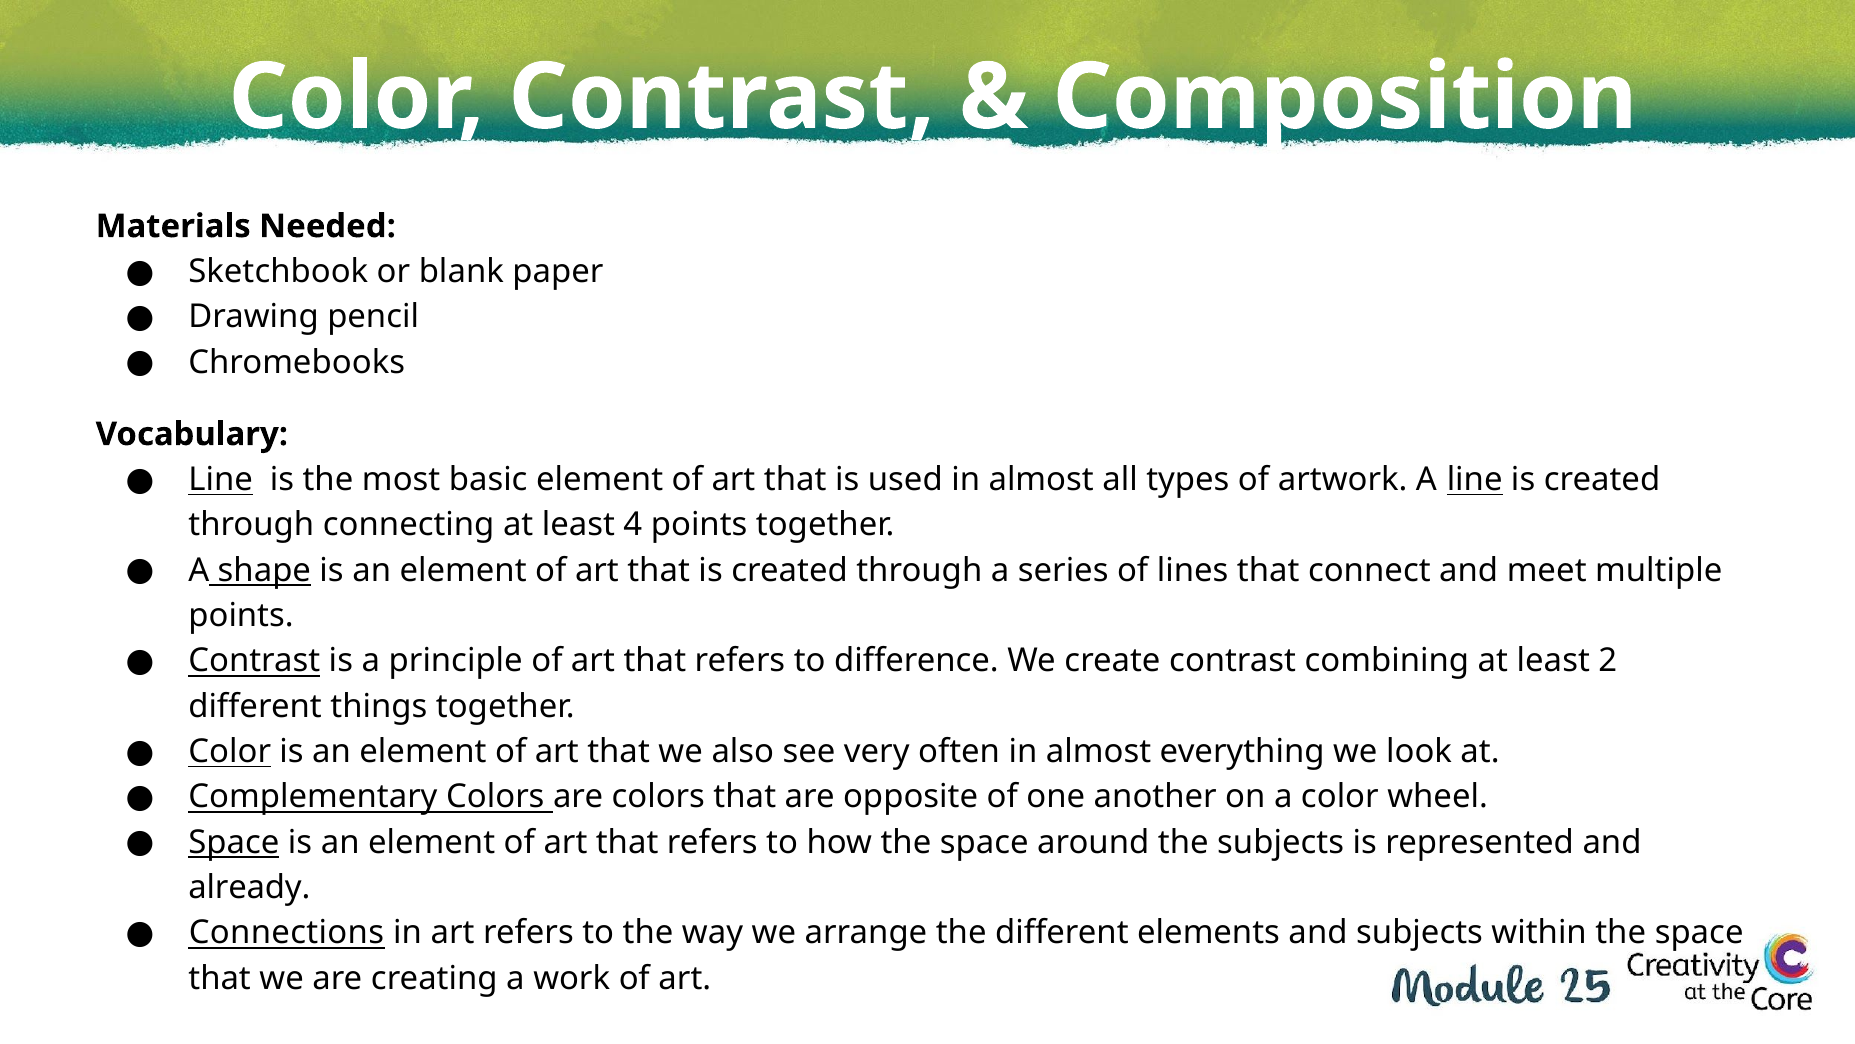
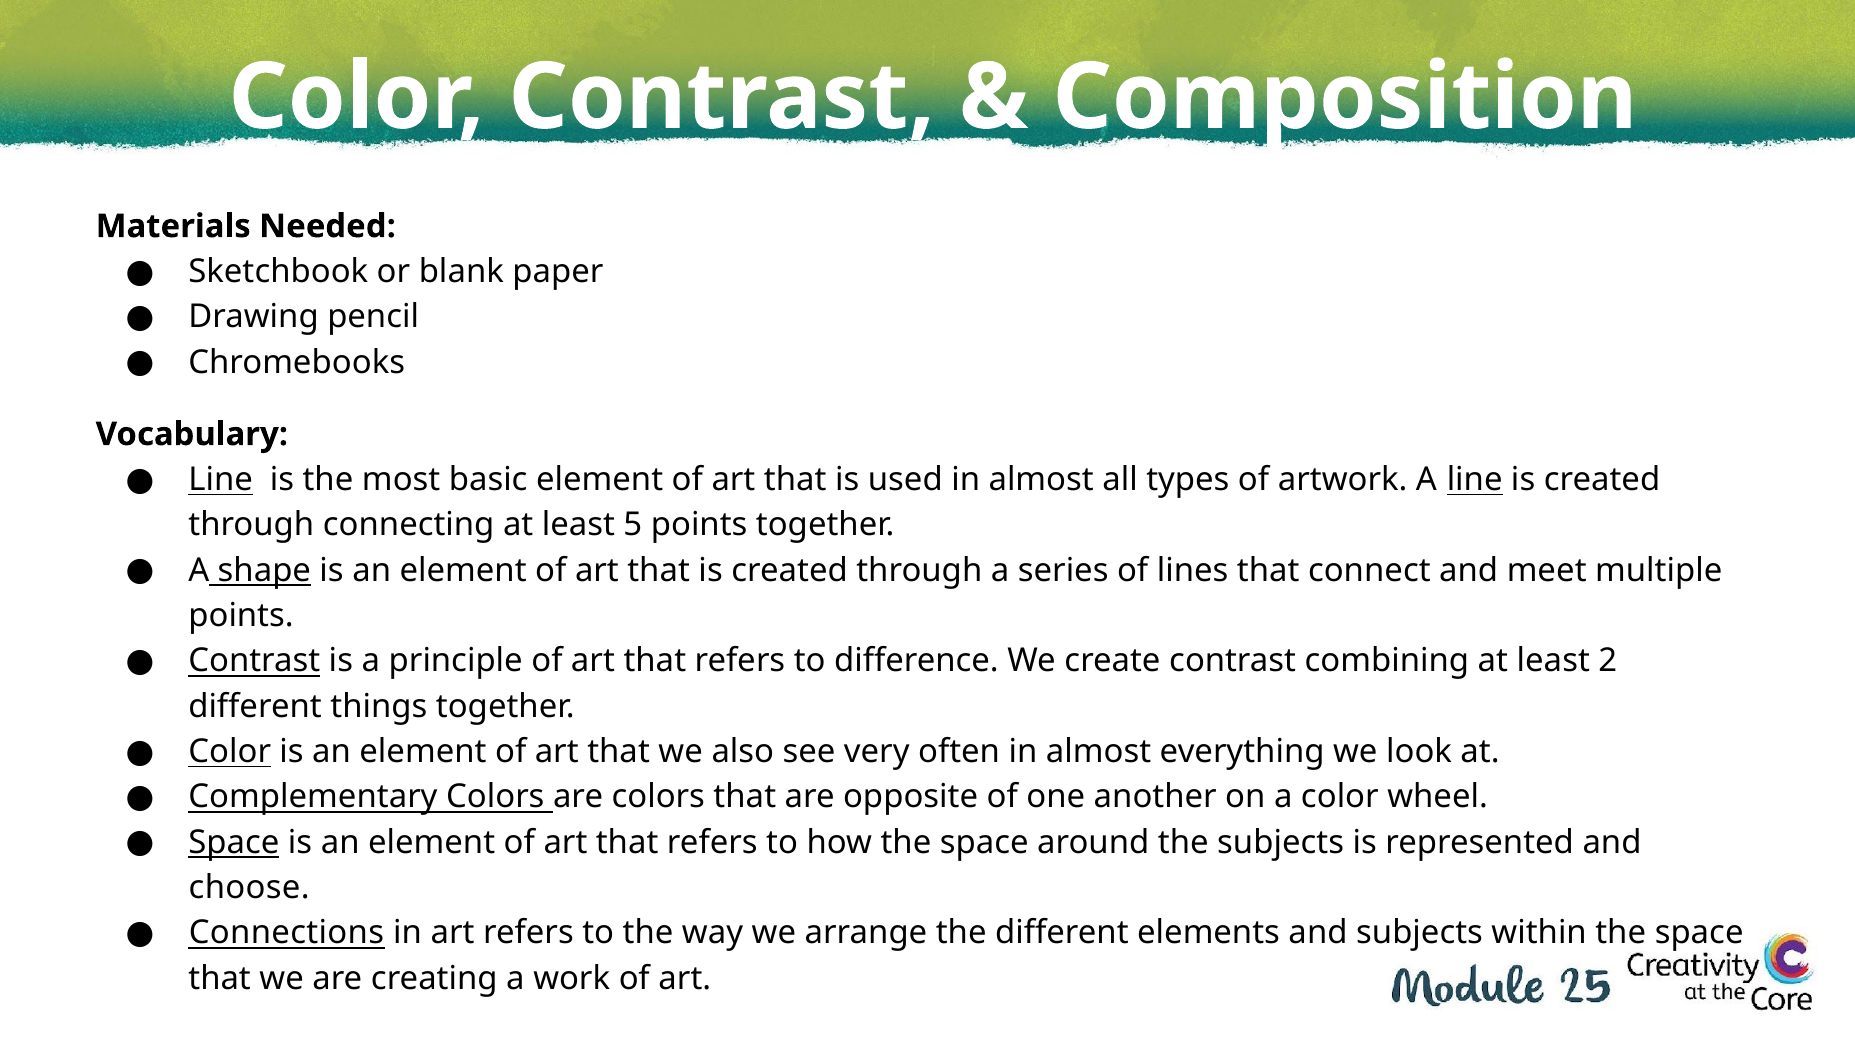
4: 4 -> 5 (633, 525)
already: already -> choose (249, 887)
